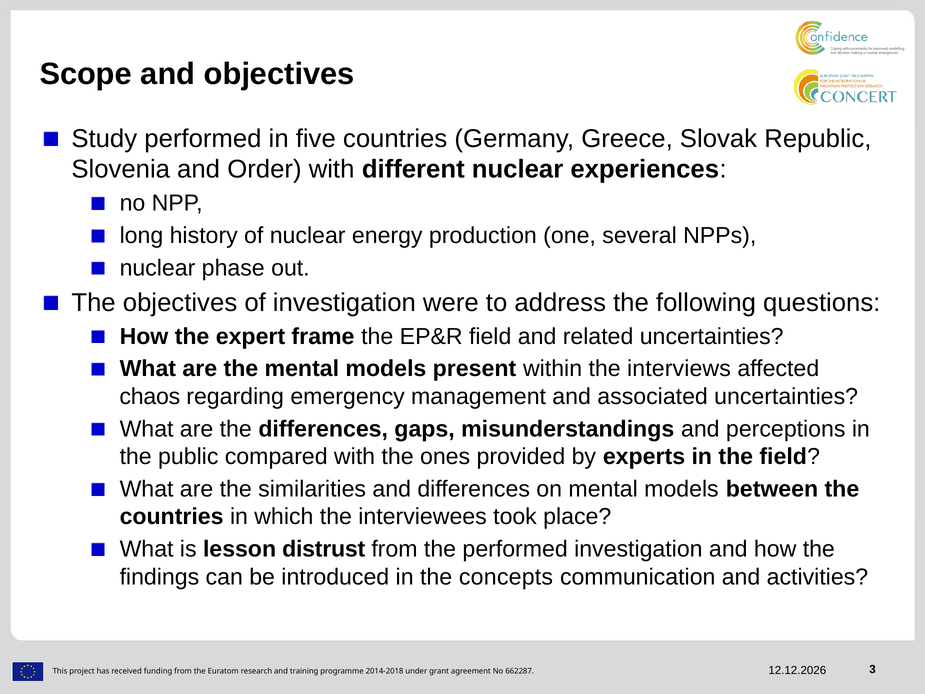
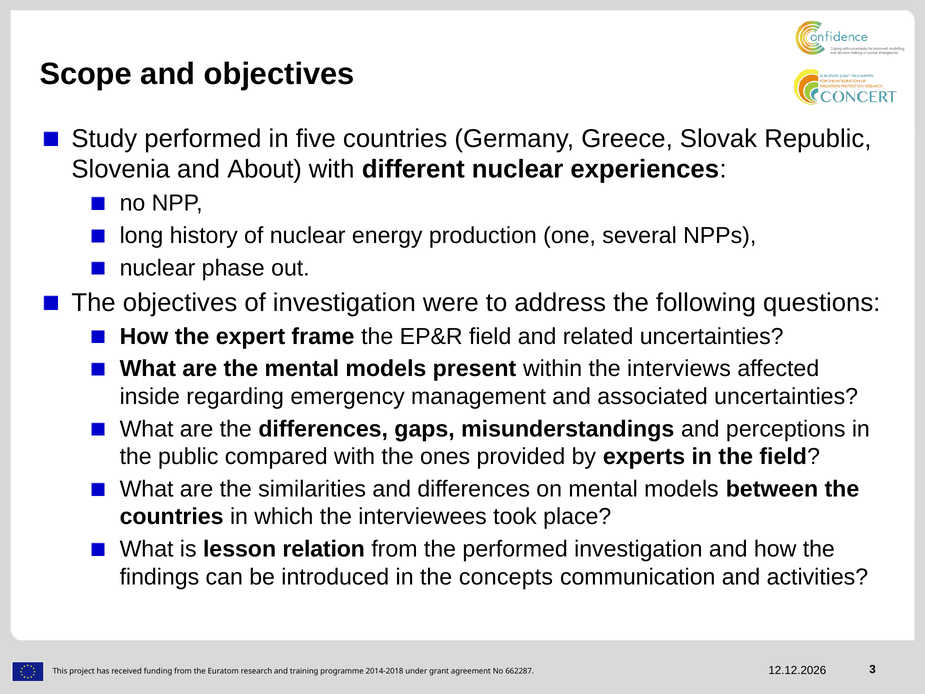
Order: Order -> About (265, 169)
chaos: chaos -> inside (150, 396)
distrust: distrust -> relation (324, 549)
